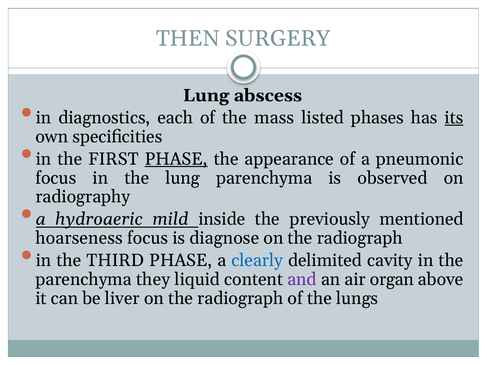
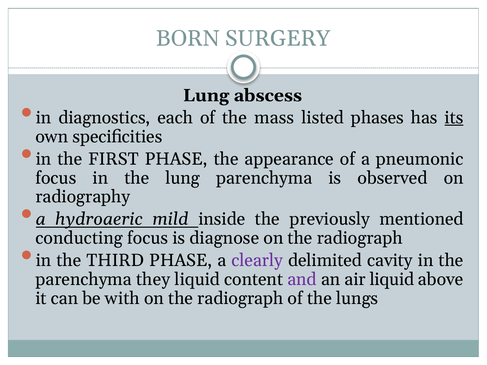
THEN: THEN -> BORN (188, 38)
PHASE underline: present -> none (176, 159)
hoarseness: hoarseness -> conducting (79, 238)
clearly colour: blue -> purple (257, 260)
air organ: organ -> liquid (392, 279)
liver: liver -> with (122, 298)
